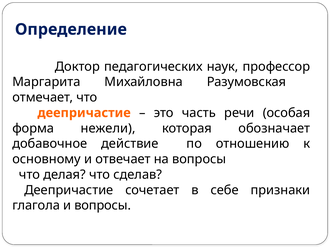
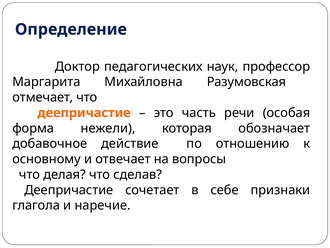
и вопросы: вопросы -> наречие (103, 205)
